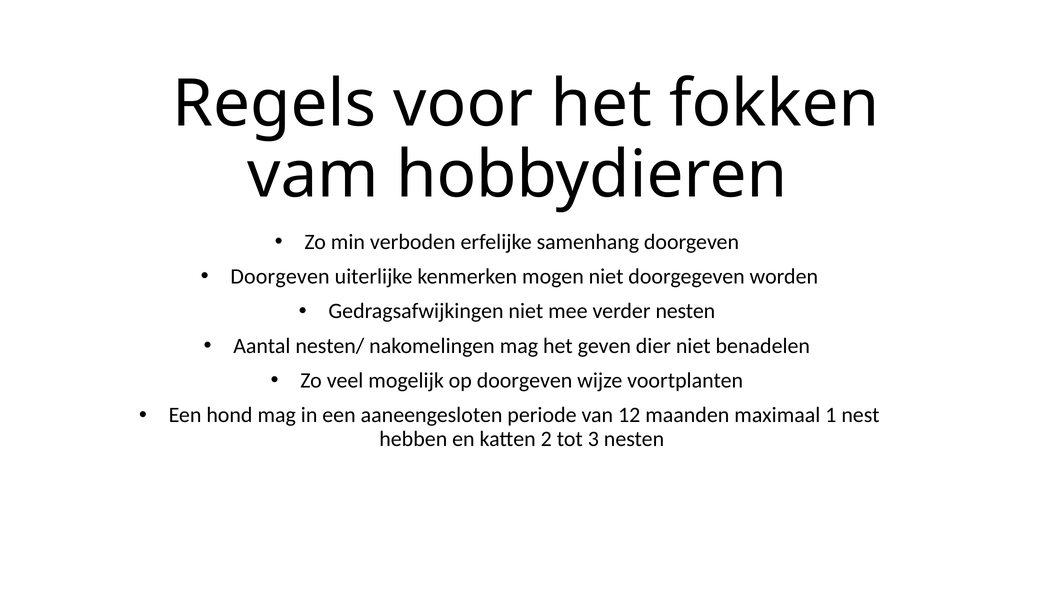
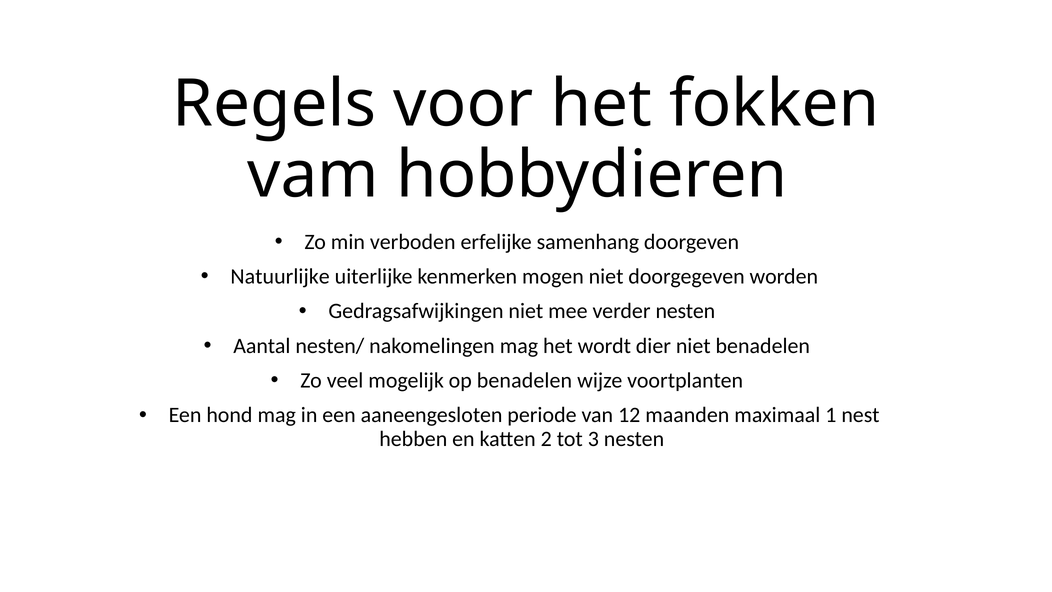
Doorgeven: Doorgeven -> Natuurlijke (280, 276)
geven: geven -> wordt (604, 346)
op doorgeven: doorgeven -> benadelen (524, 380)
